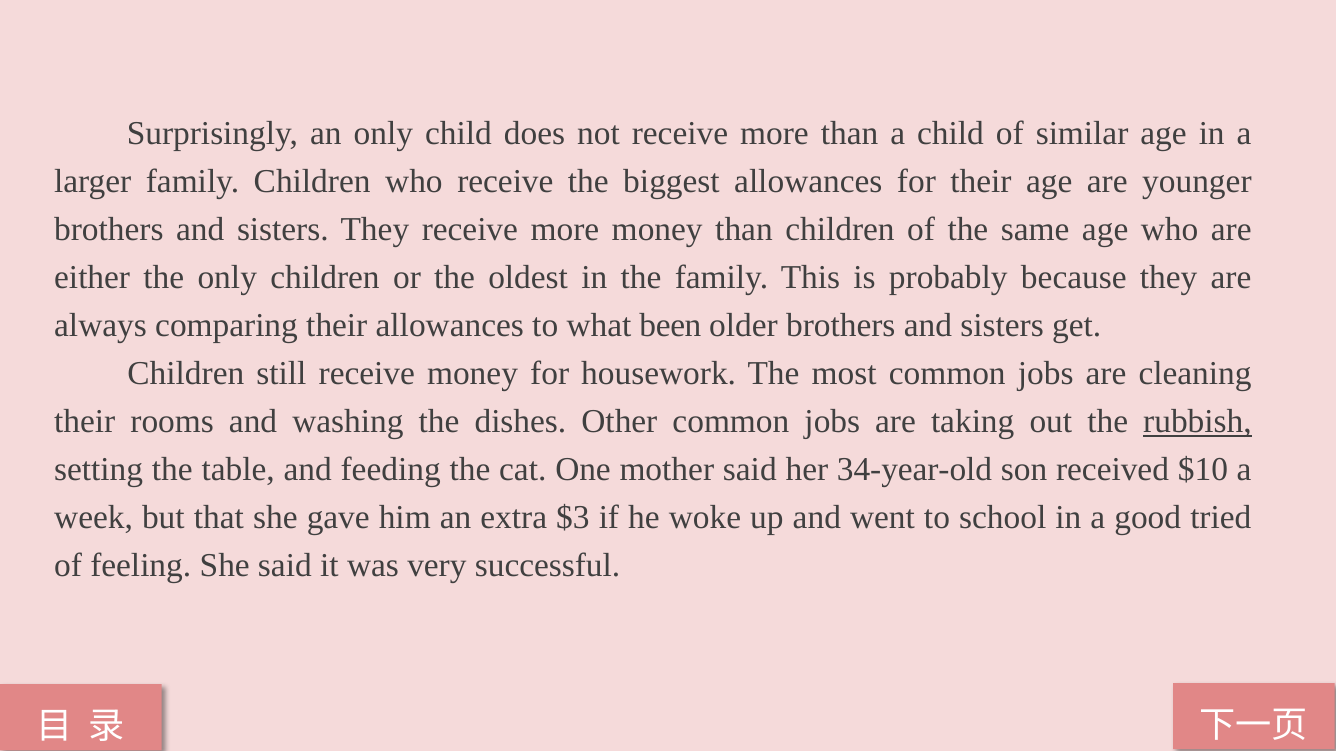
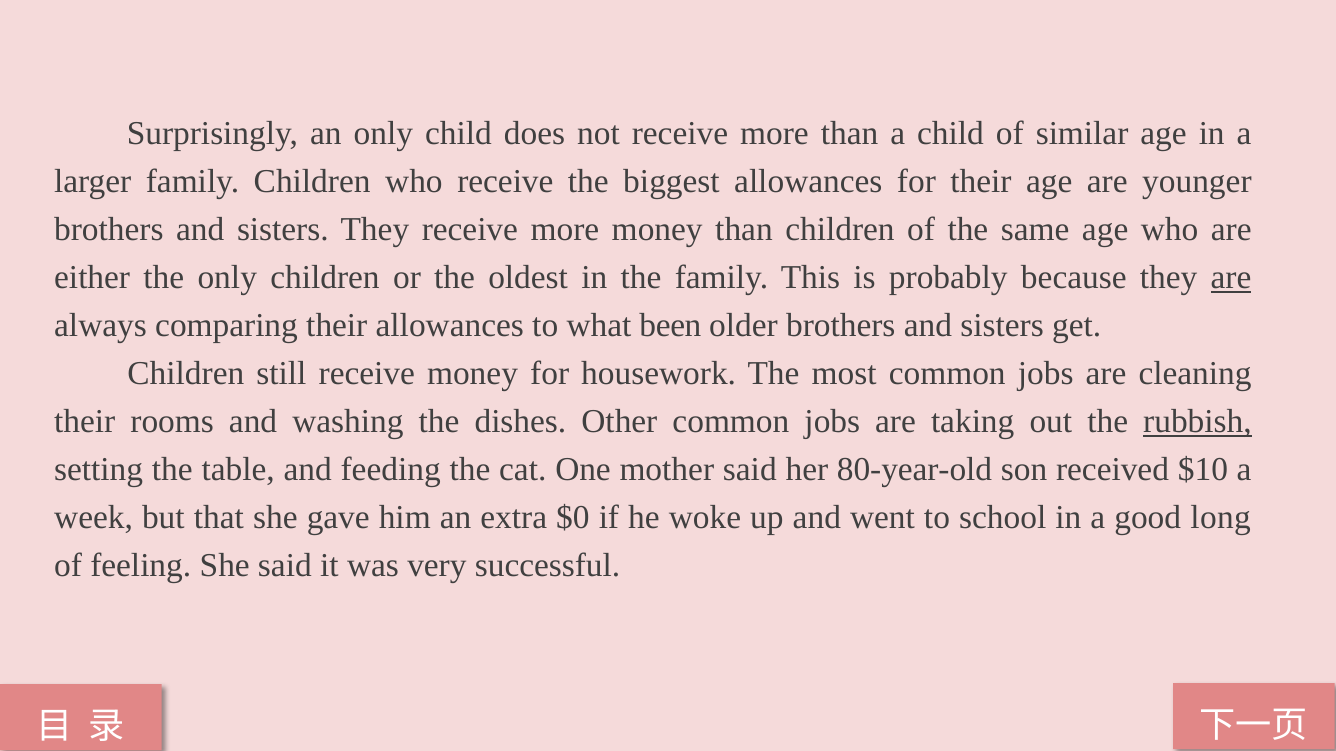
are underline: none -> present (1231, 278)
34-year-old: 34-year-old -> 80-year-old (915, 470)
$3: $3 -> $0 (573, 518)
tried: tried -> long (1221, 518)
